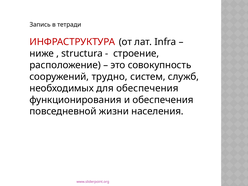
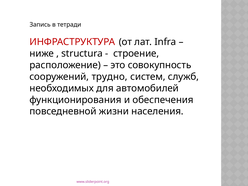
для обеспечения: обеспечения -> автомобилей (147, 88)
